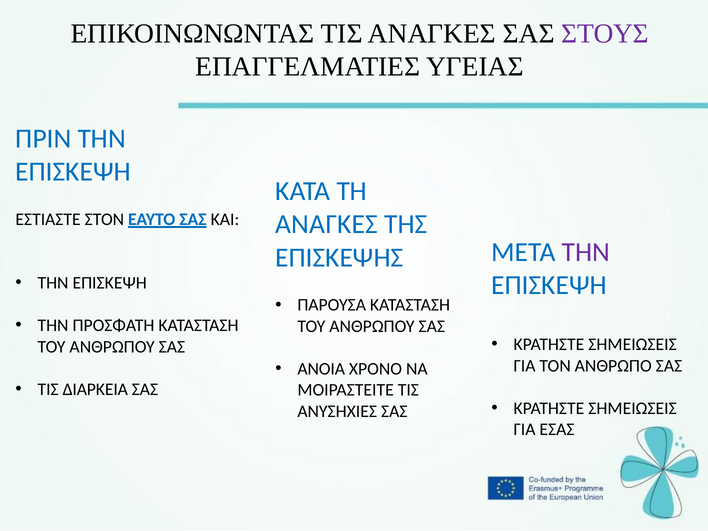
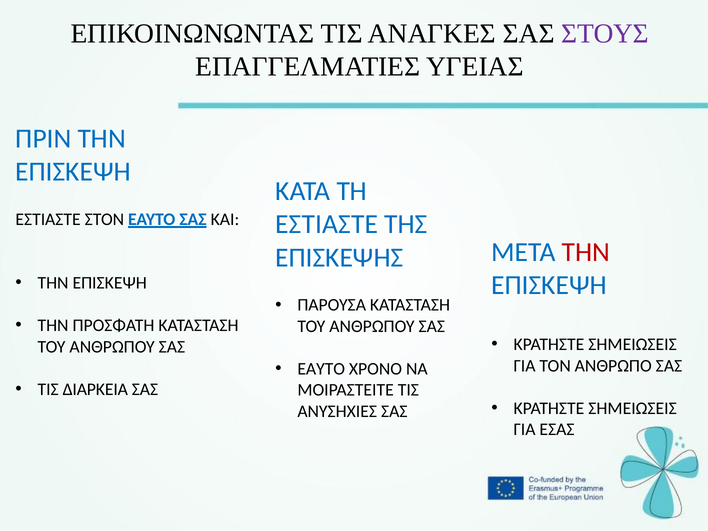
ΑΝΑΓΚΕΣ: ΑΝΑΓΚΕΣ -> ΕΣΤΙΑΣΤΕ (327, 224)
ΤΗΝ colour: purple -> red (586, 252)
ΑΝΟΙΑ: ΑΝΟΙΑ -> ΕΑΥΤΟ (321, 369)
